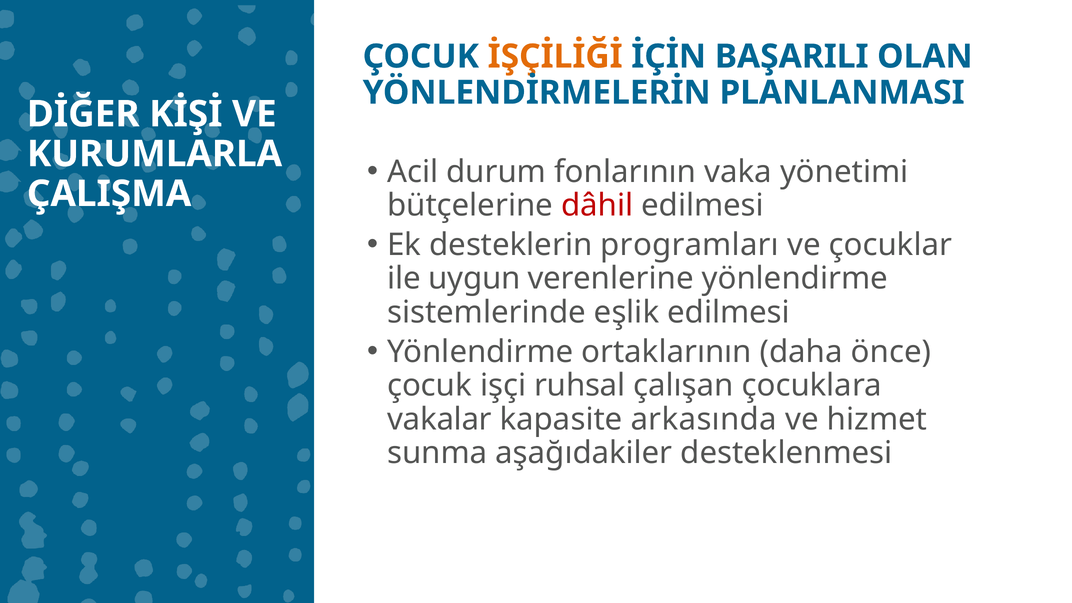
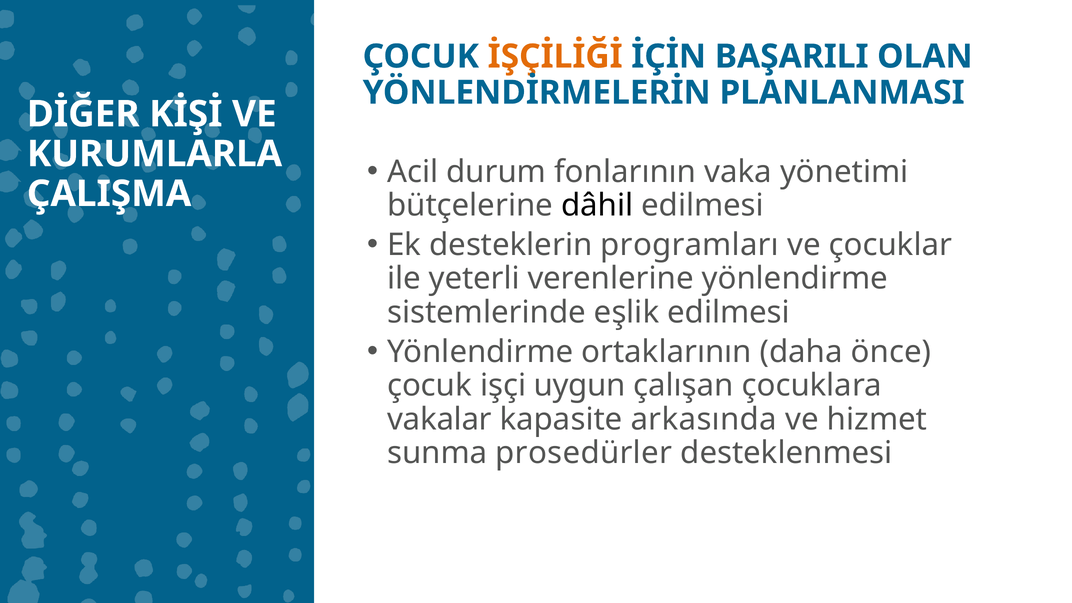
dâhil colour: red -> black (597, 206)
uygun: uygun -> yeterli (474, 279)
ruhsal: ruhsal -> uygun (580, 386)
aşağıdakiler: aşağıdakiler -> prosedürler (584, 453)
